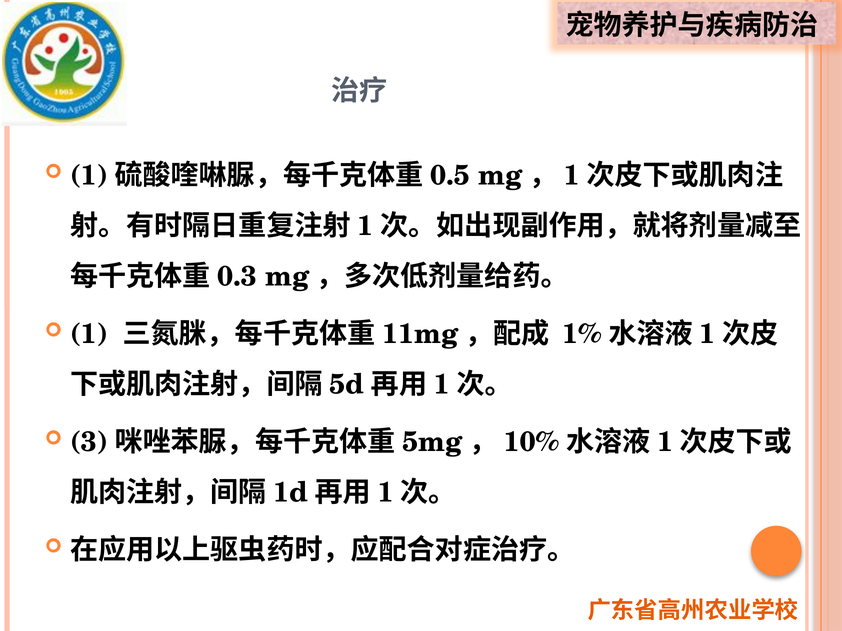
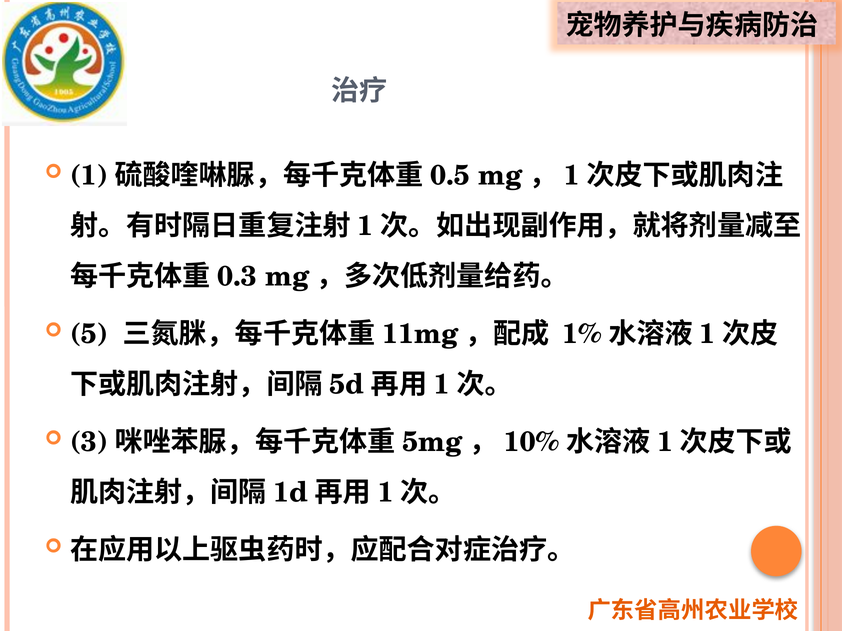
1: 1 -> 5 (89, 334)
